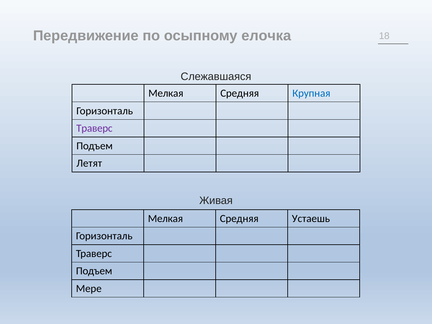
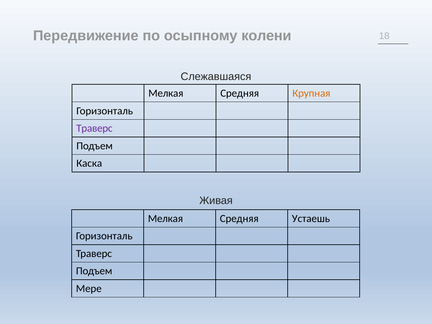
елочка: елочка -> колени (266, 36)
Крупная colour: blue -> orange (311, 93)
Летят: Летят -> Каска (89, 163)
